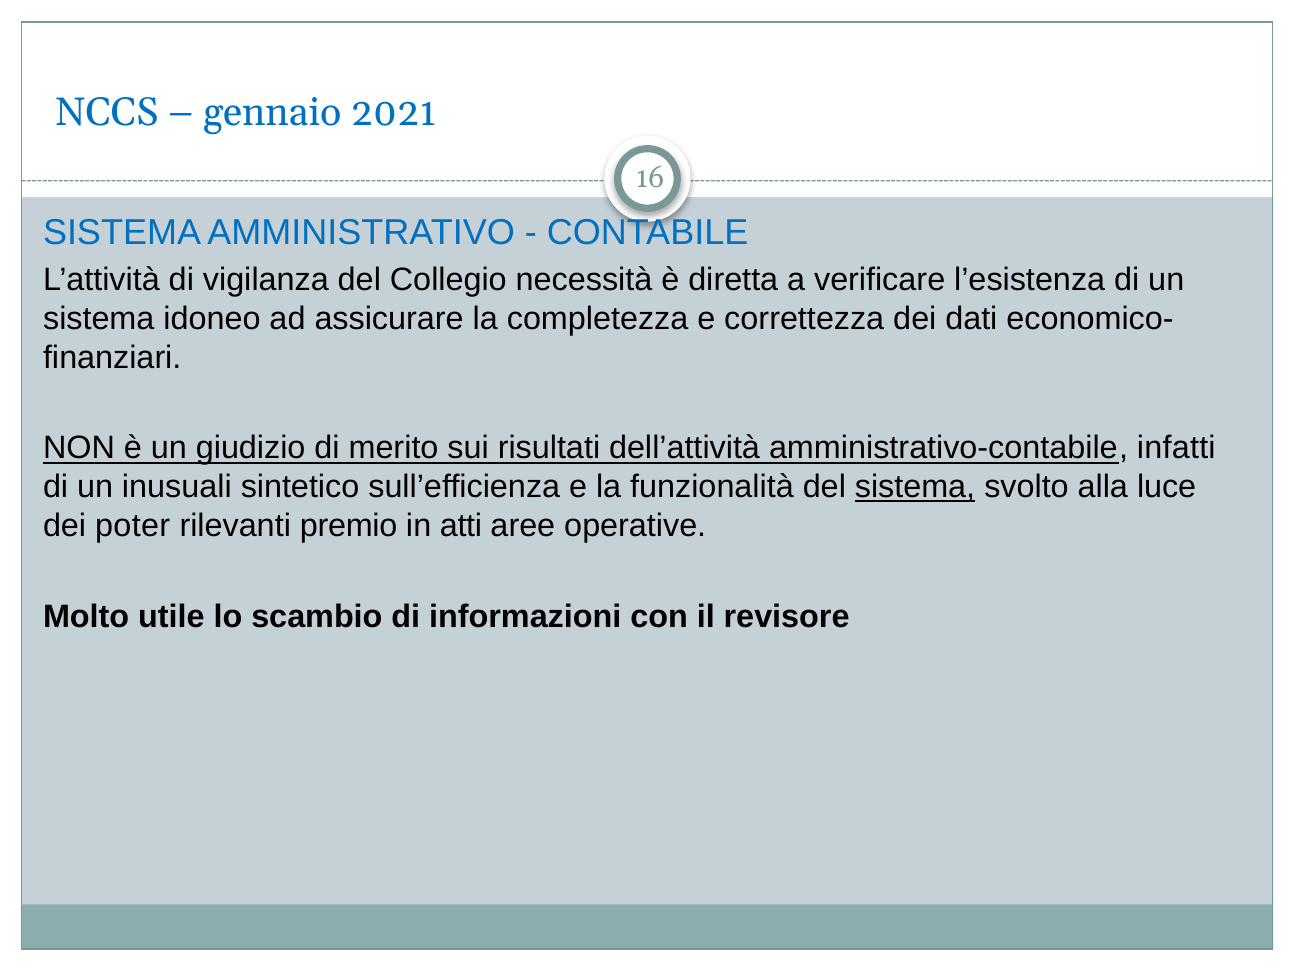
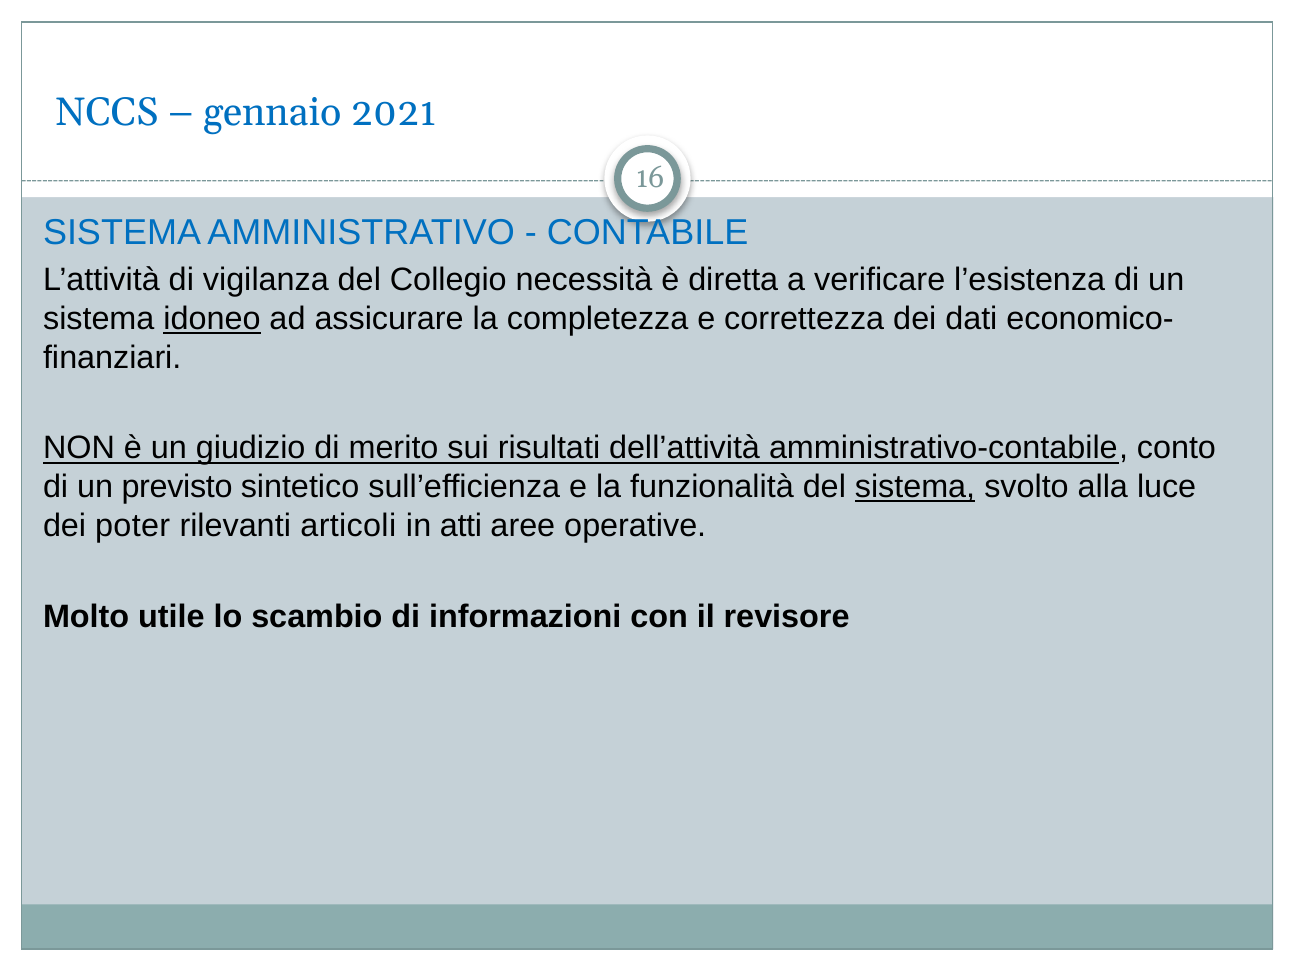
idoneo underline: none -> present (212, 319)
infatti: infatti -> conto (1176, 448)
inusuali: inusuali -> previsto (177, 487)
premio: premio -> articoli (348, 526)
